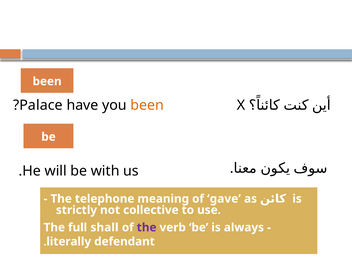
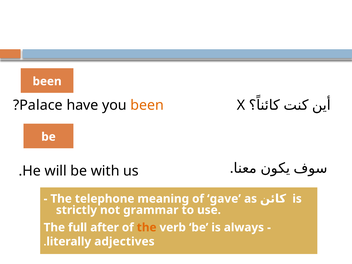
collective: collective -> grammar (151, 210)
shall: shall -> after (105, 227)
the colour: purple -> orange (147, 227)
defendant: defendant -> adjectives (124, 242)
